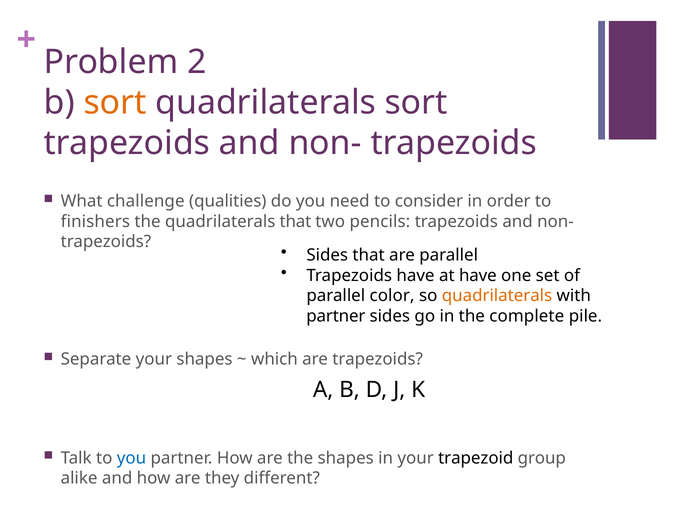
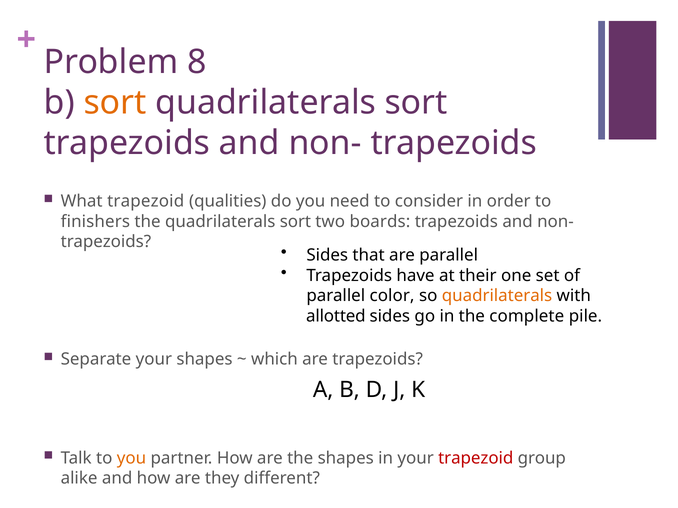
2: 2 -> 8 (197, 62)
What challenge: challenge -> trapezoid (146, 201)
the quadrilaterals that: that -> sort (295, 222)
pencils: pencils -> boards (380, 222)
at have: have -> their (478, 276)
partner: partner -> allotted (336, 316)
you colour: blue -> orange (132, 458)
trapezoid colour: black -> red (476, 458)
